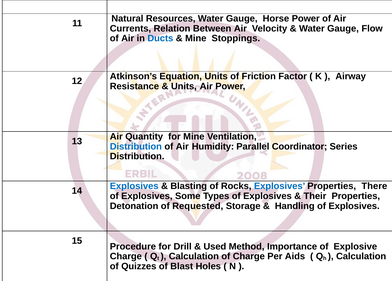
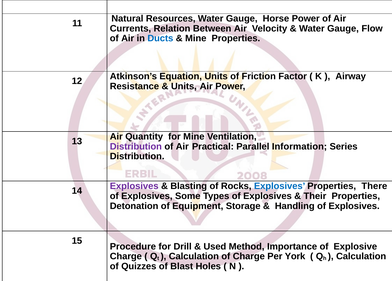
Mine Stoppings: Stoppings -> Properties (236, 38)
Distribution colour: blue -> purple (136, 147)
Humidity: Humidity -> Practical (213, 147)
Coordinator: Coordinator -> Information (299, 147)
Explosives colour: blue -> purple (134, 186)
Requested: Requested -> Equipment (198, 206)
Aids: Aids -> York (295, 257)
